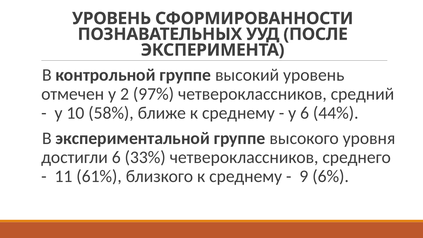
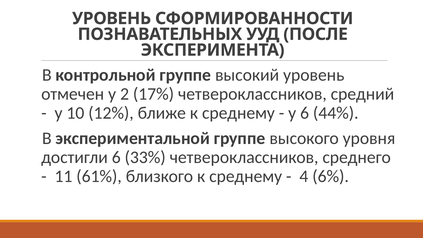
97%: 97% -> 17% (154, 94)
58%: 58% -> 12% (111, 113)
9: 9 -> 4 (304, 176)
